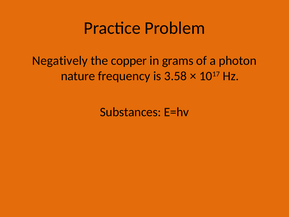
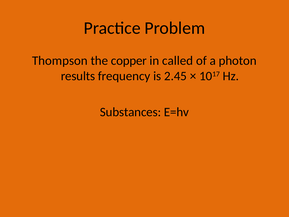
Negatively: Negatively -> Thompson (60, 61)
grams: grams -> called (178, 61)
nature: nature -> results (78, 76)
3.58: 3.58 -> 2.45 (176, 76)
